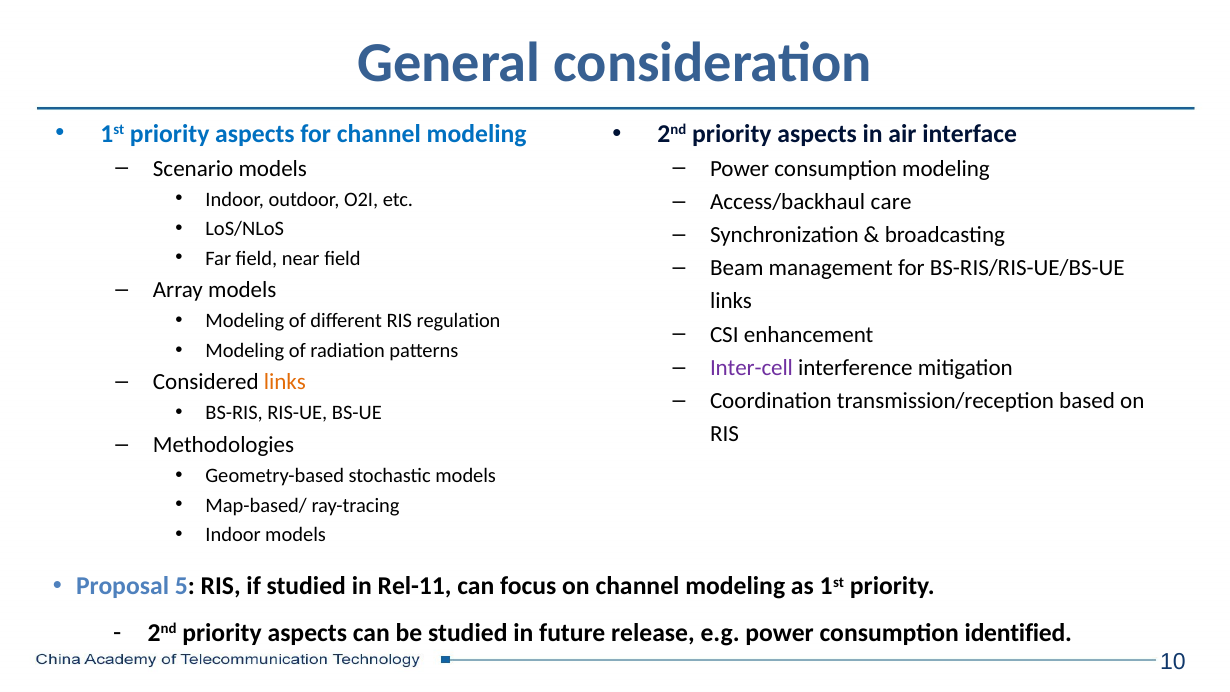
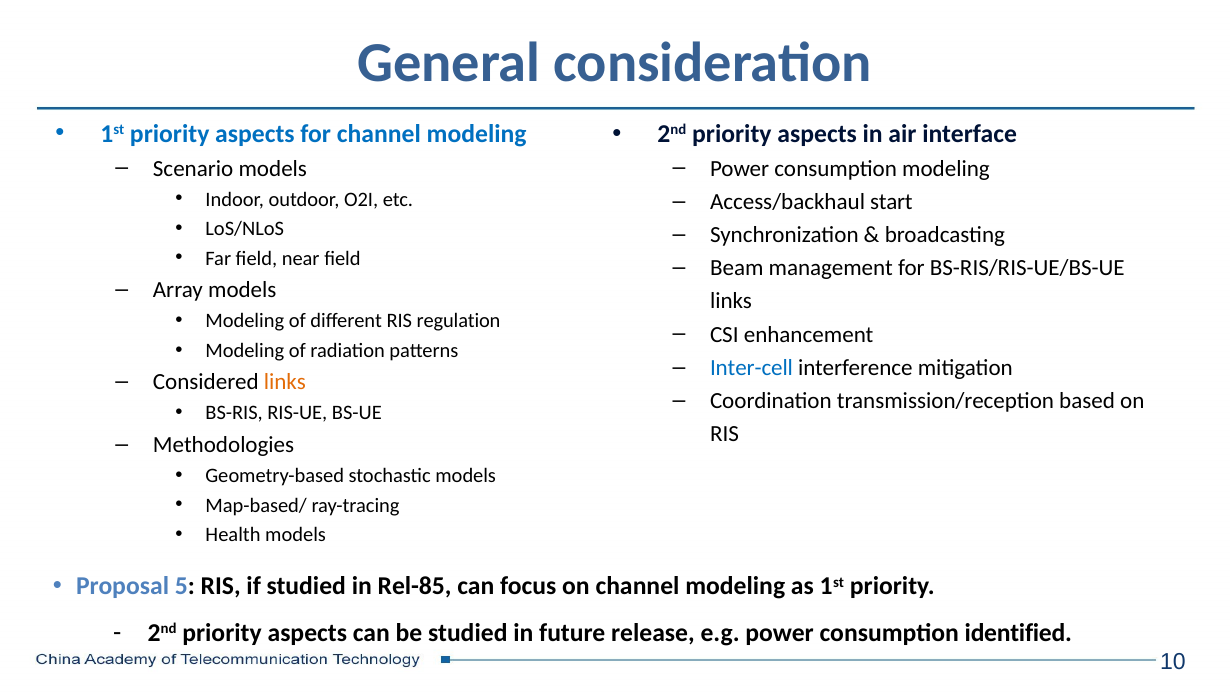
care: care -> start (891, 202)
Inter-cell colour: purple -> blue (752, 368)
Indoor: Indoor -> Health (233, 535)
Rel-11: Rel-11 -> Rel-85 (415, 587)
